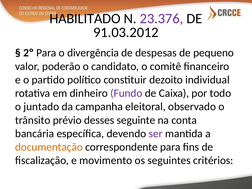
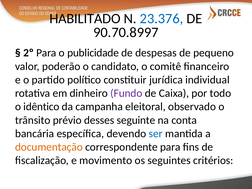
23.376 colour: purple -> blue (162, 19)
91.03.2012: 91.03.2012 -> 90.70.8997 (126, 32)
divergência: divergência -> publicidade (93, 53)
dezoito: dezoito -> jurídica (166, 80)
juntado: juntado -> idêntico (41, 107)
ser colour: purple -> blue (156, 134)
